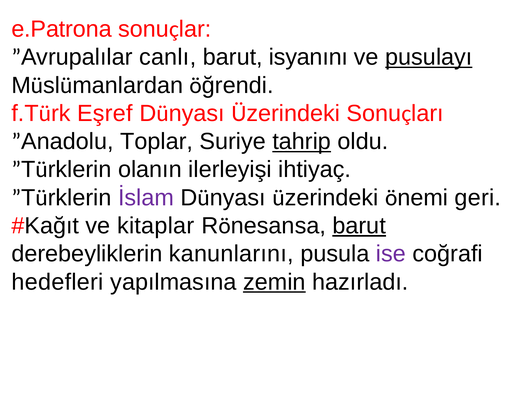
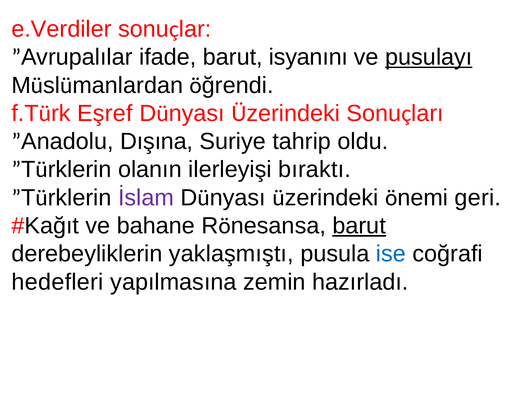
e.Patrona: e.Patrona -> e.Verdiler (61, 29)
canlı: canlı -> ifade (168, 57)
Toplar: Toplar -> Dışına (157, 142)
tahrip underline: present -> none (302, 142)
ihtiyaç: ihtiyaç -> bıraktı (315, 170)
kitaplar: kitaplar -> bahane (156, 226)
kanunlarını: kanunlarını -> yaklaşmıştı (231, 254)
ise colour: purple -> blue (391, 254)
zemin underline: present -> none (274, 282)
